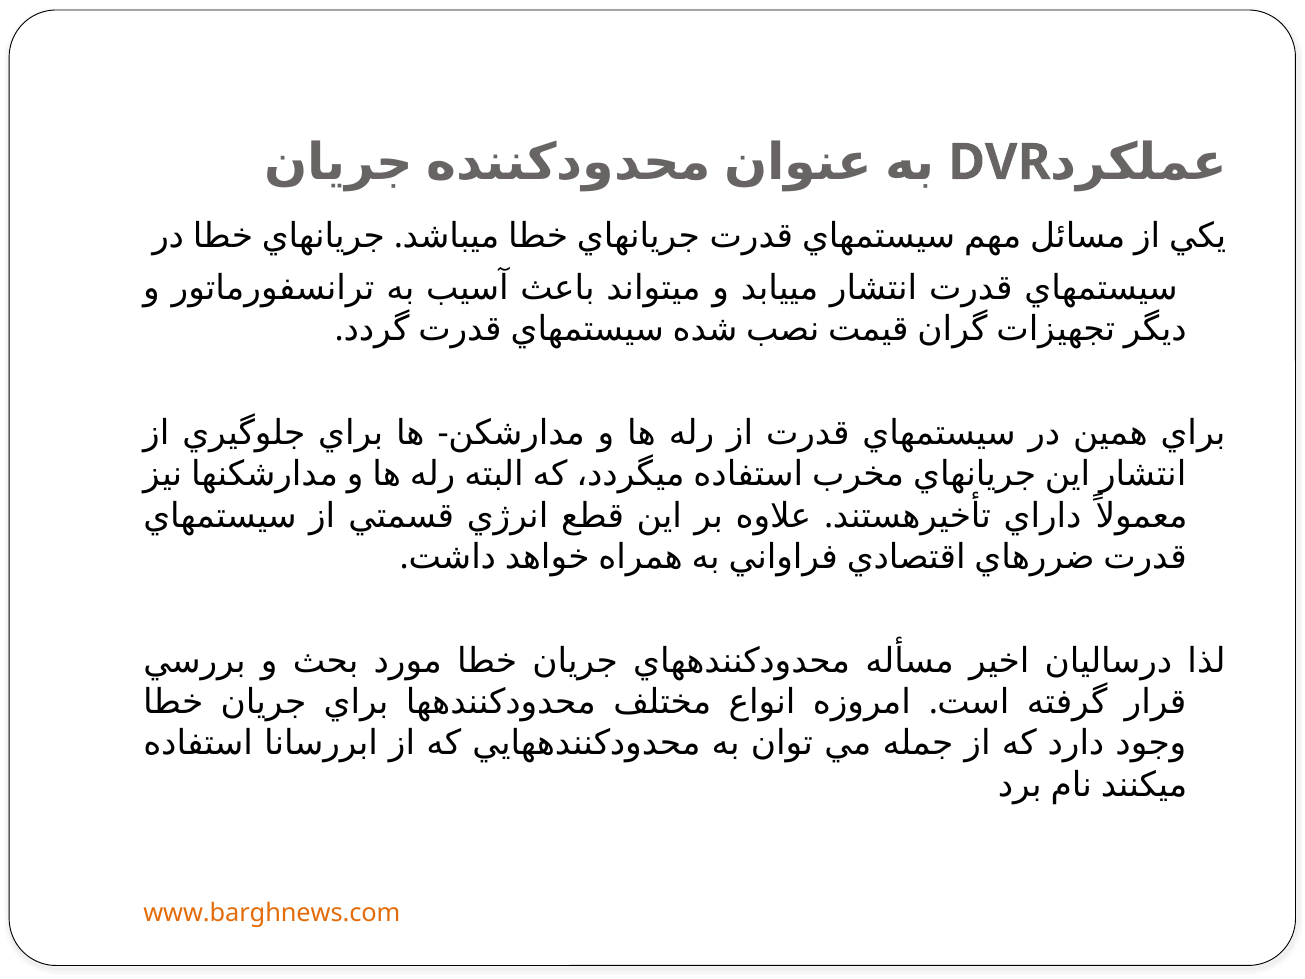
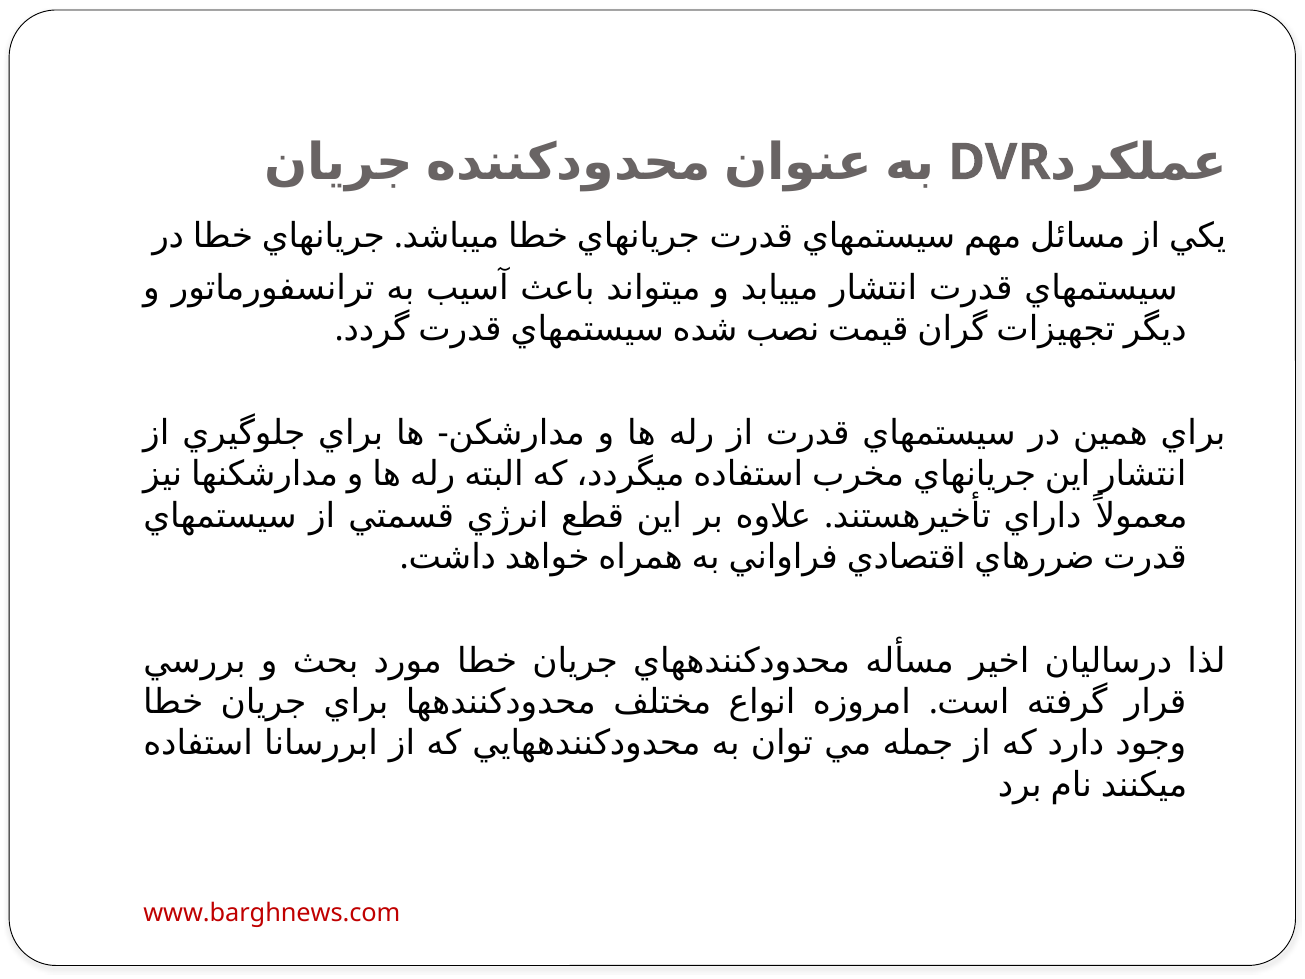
www.barghnews.com colour: orange -> red (272, 913)
